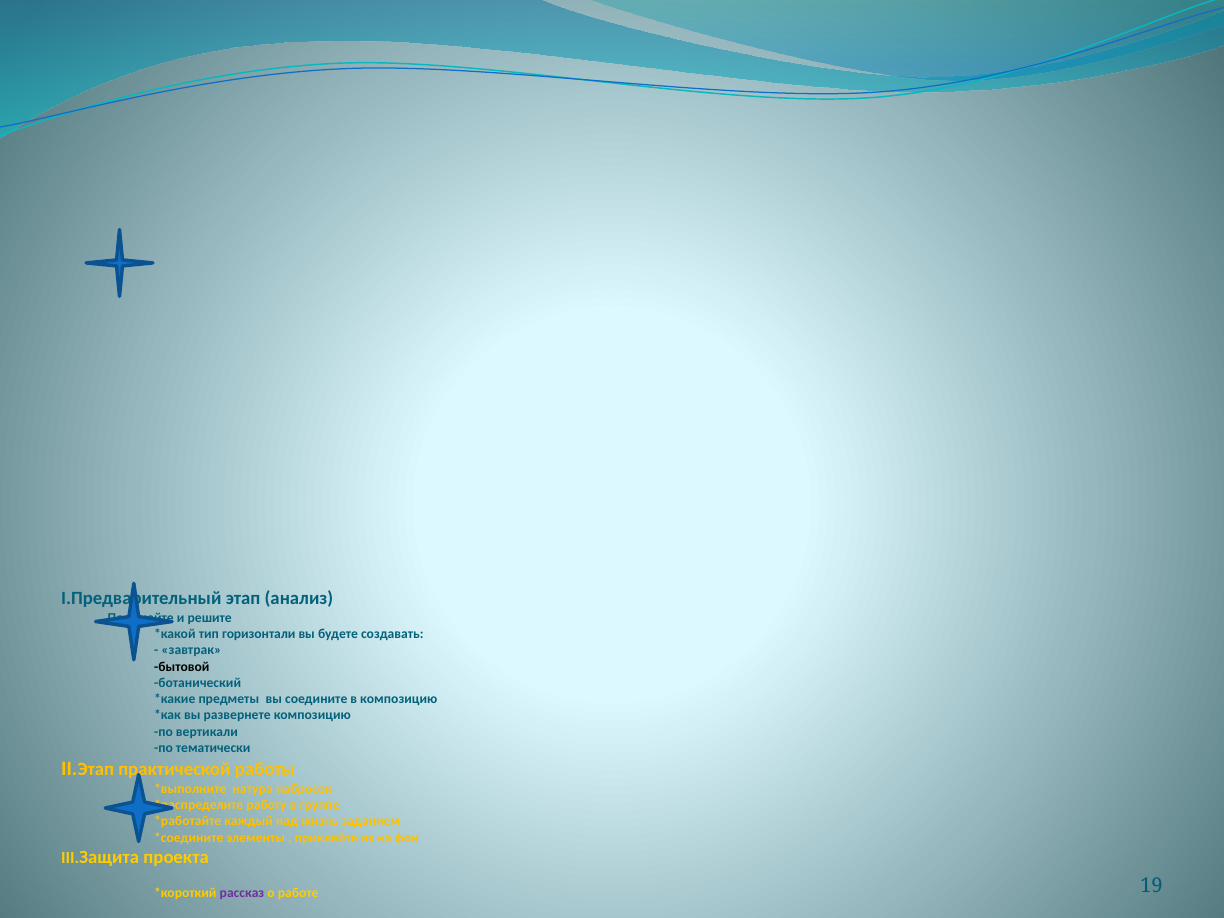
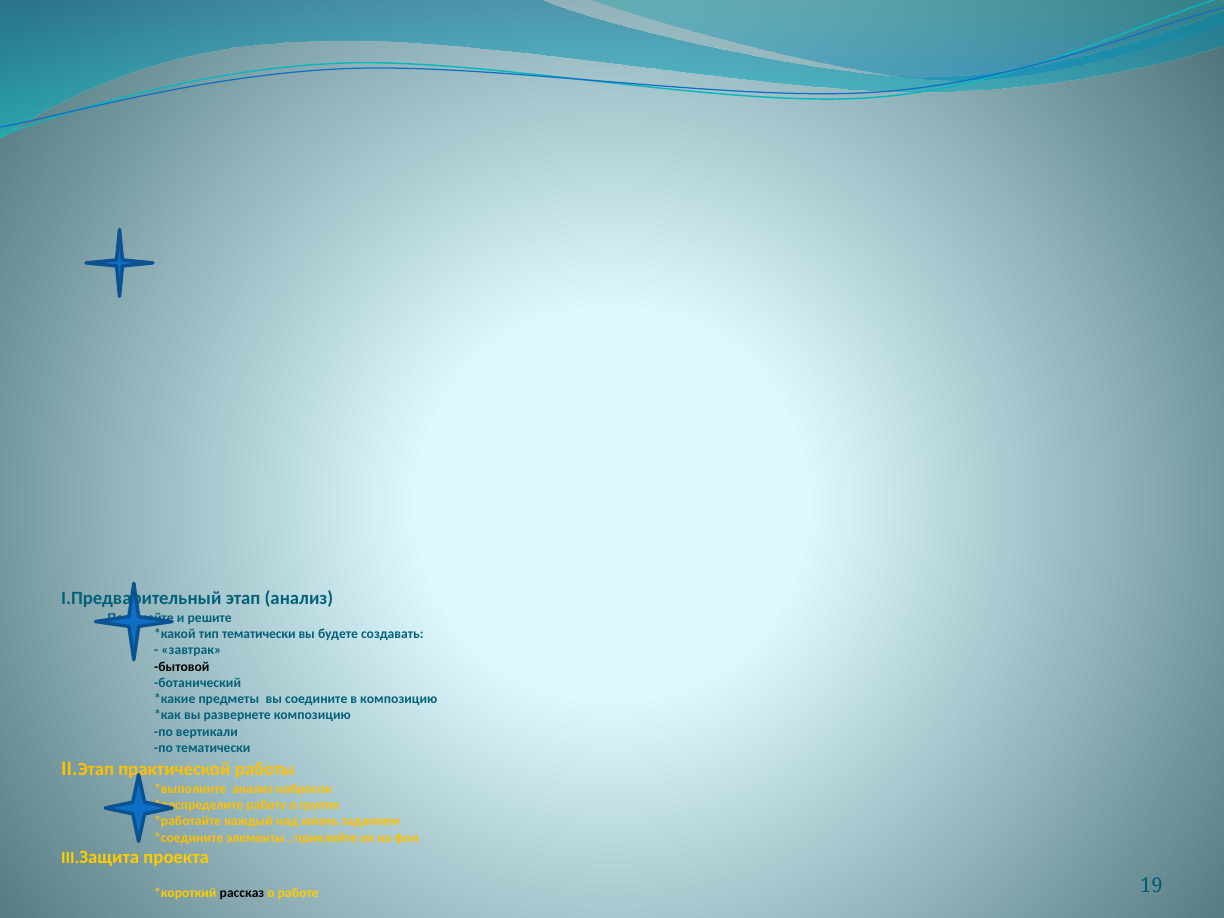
тип горизонтали: горизонтали -> тематически (259, 634)
натура: натура -> анализ (253, 789)
рассказ colour: purple -> black (242, 893)
